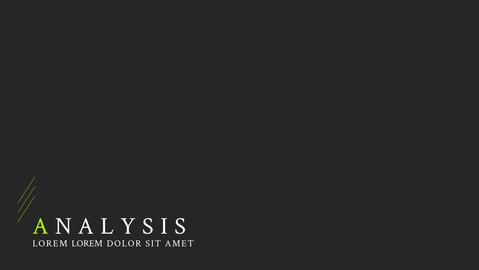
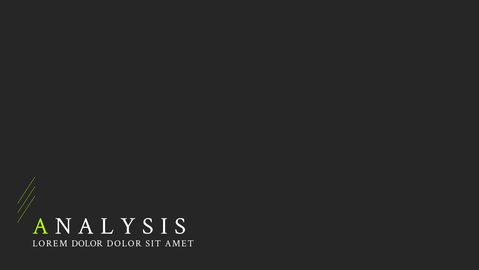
LOREM LOREM: LOREM -> DOLOR (87, 243)
